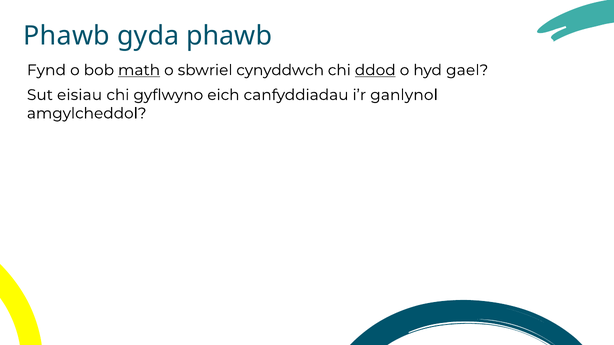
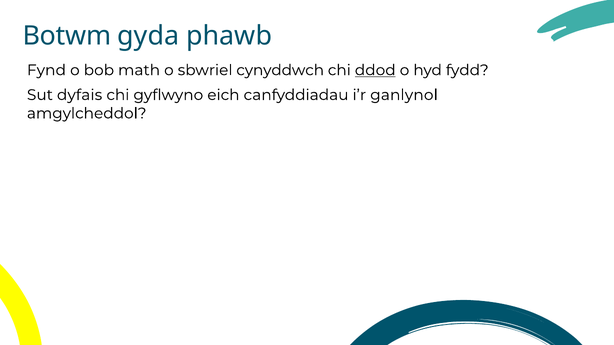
Phawb: Phawb -> Botwm (67, 36)
math underline: present -> none (139, 70)
gael: gael -> fydd (467, 70)
eisiau: eisiau -> dyfais (80, 95)
